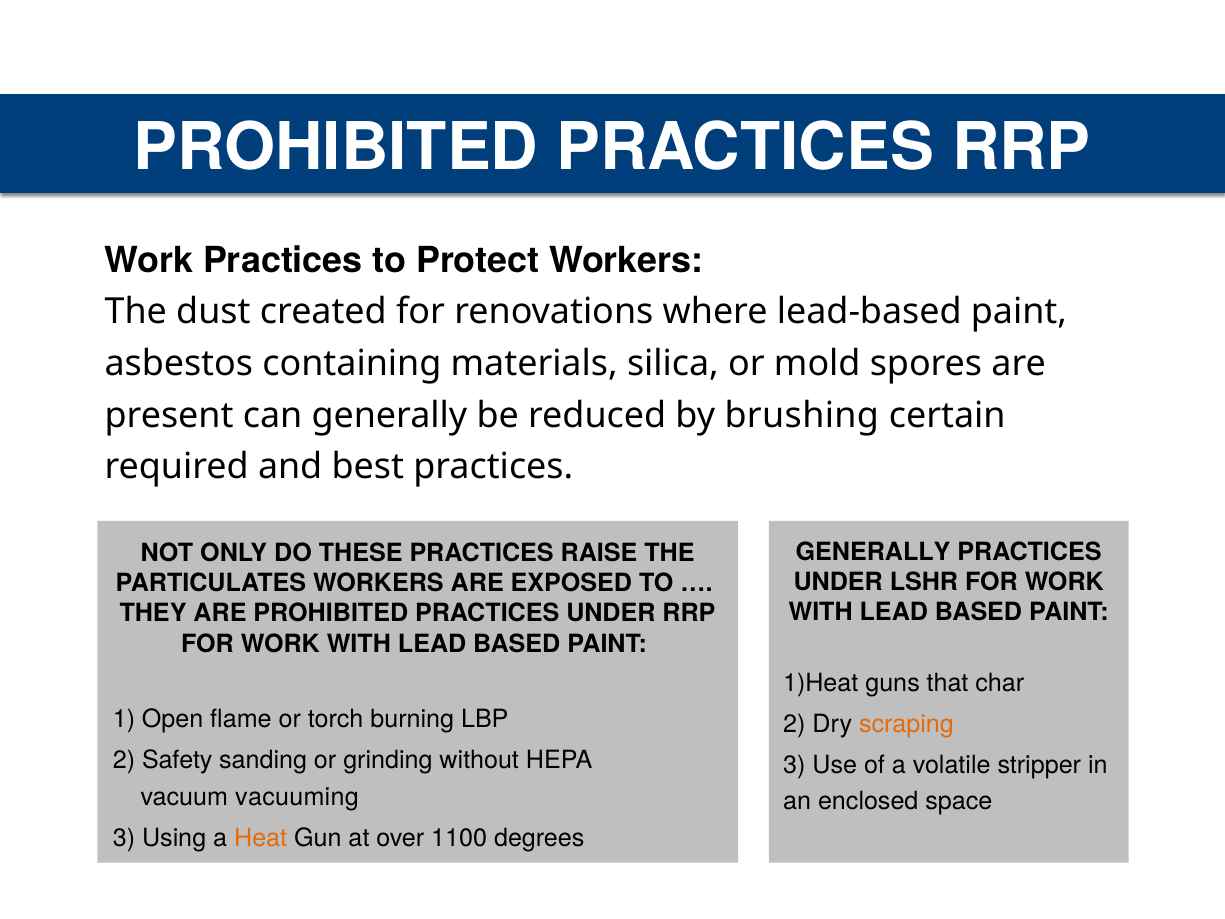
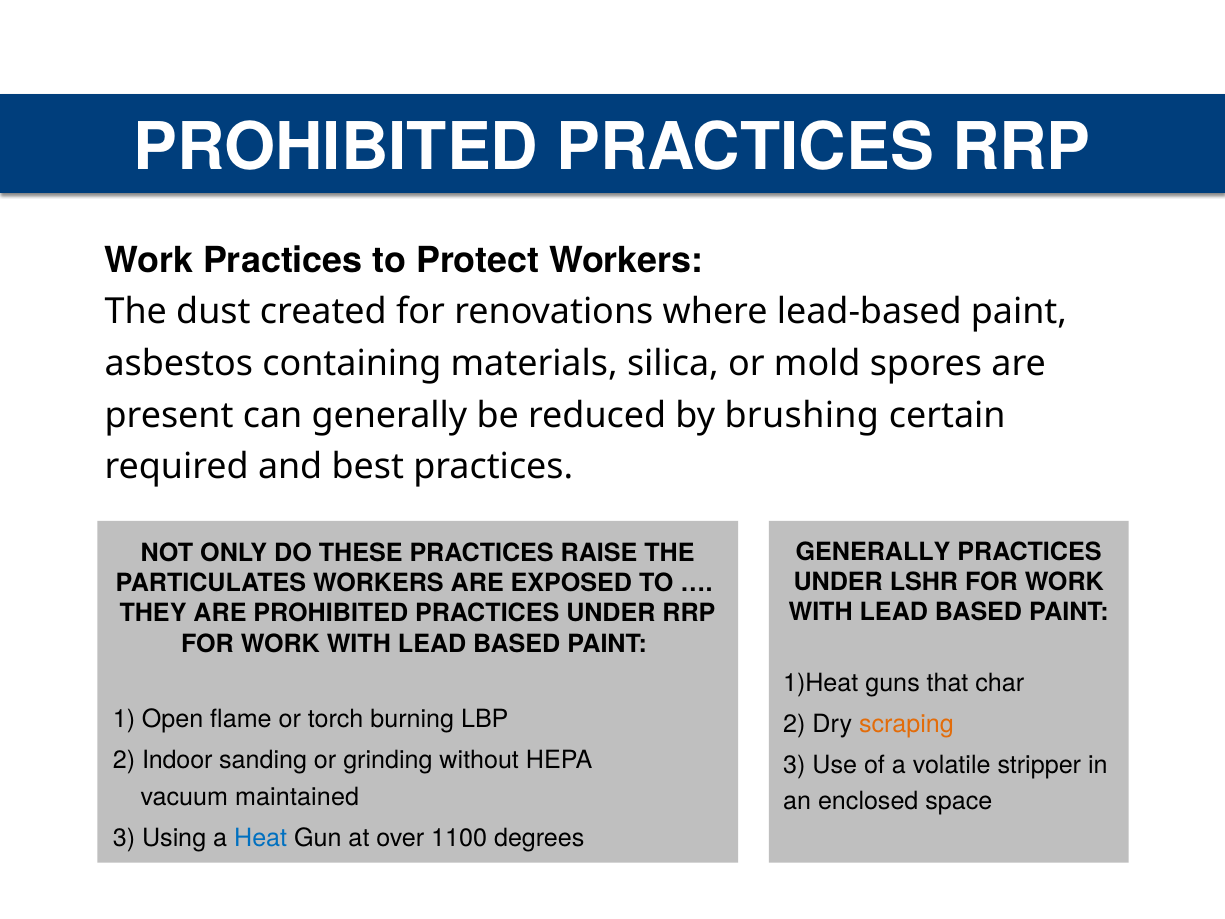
Safety: Safety -> Indoor (177, 760)
vacuuming: vacuuming -> maintained (297, 797)
Heat colour: orange -> blue (261, 837)
